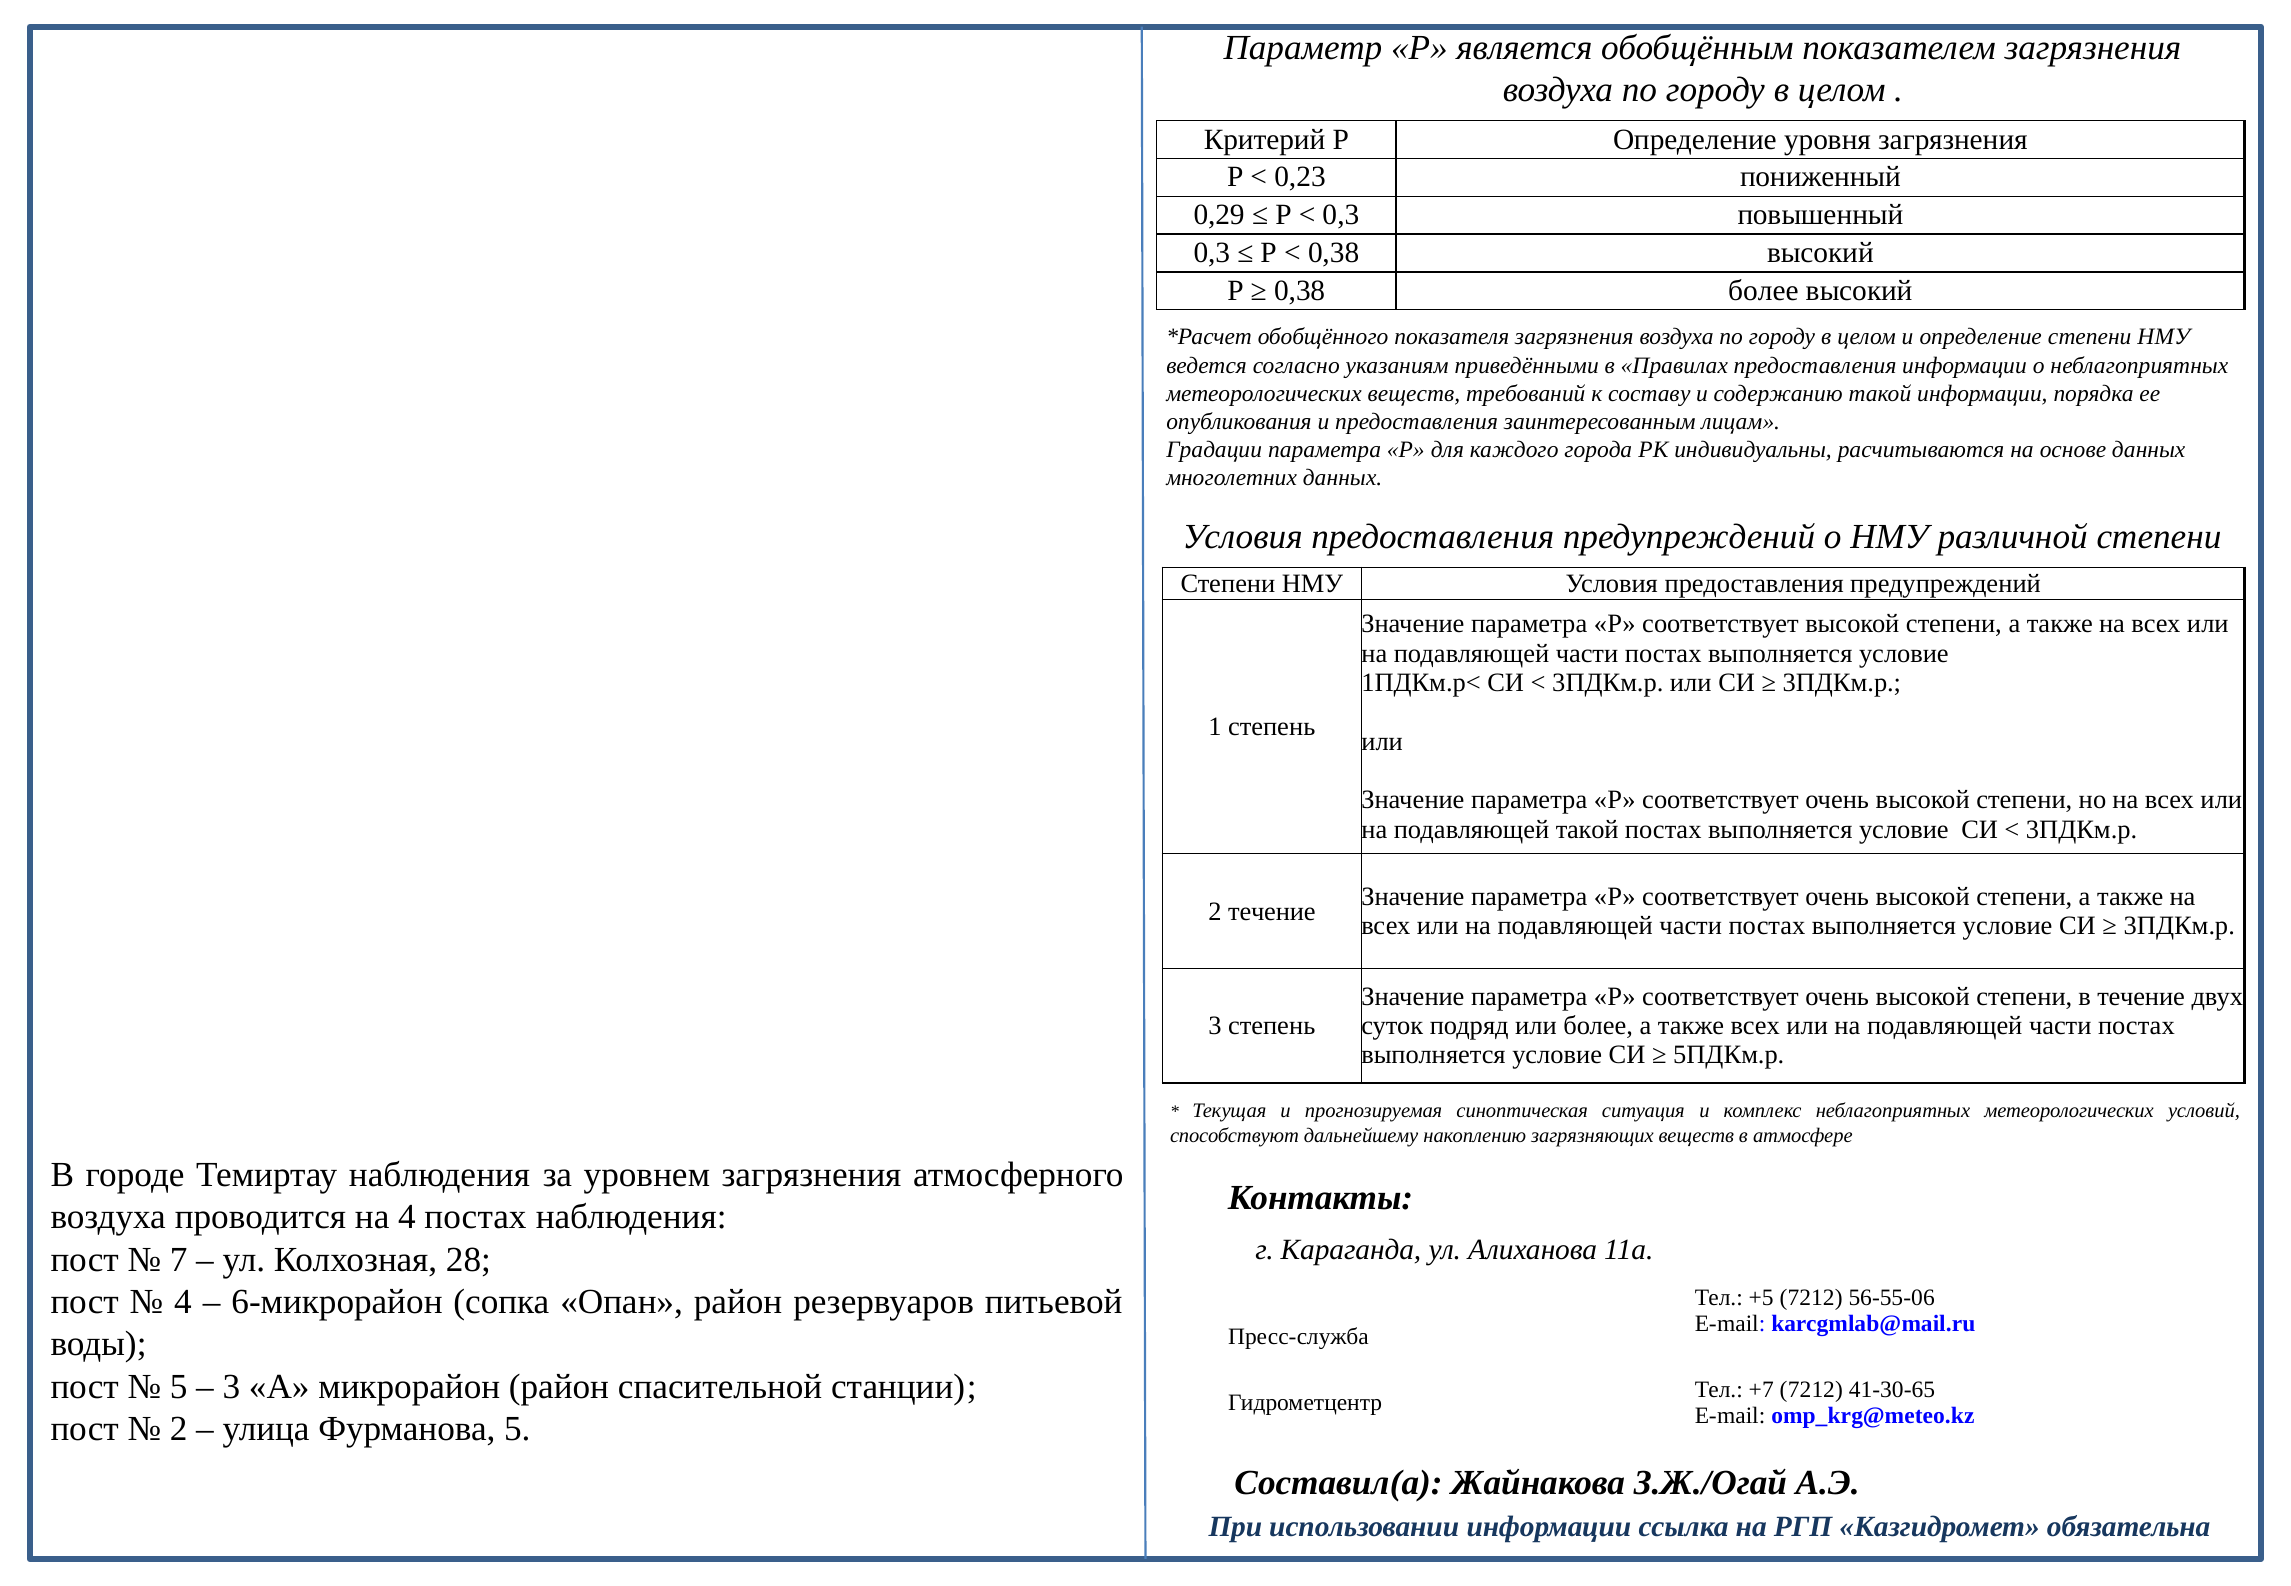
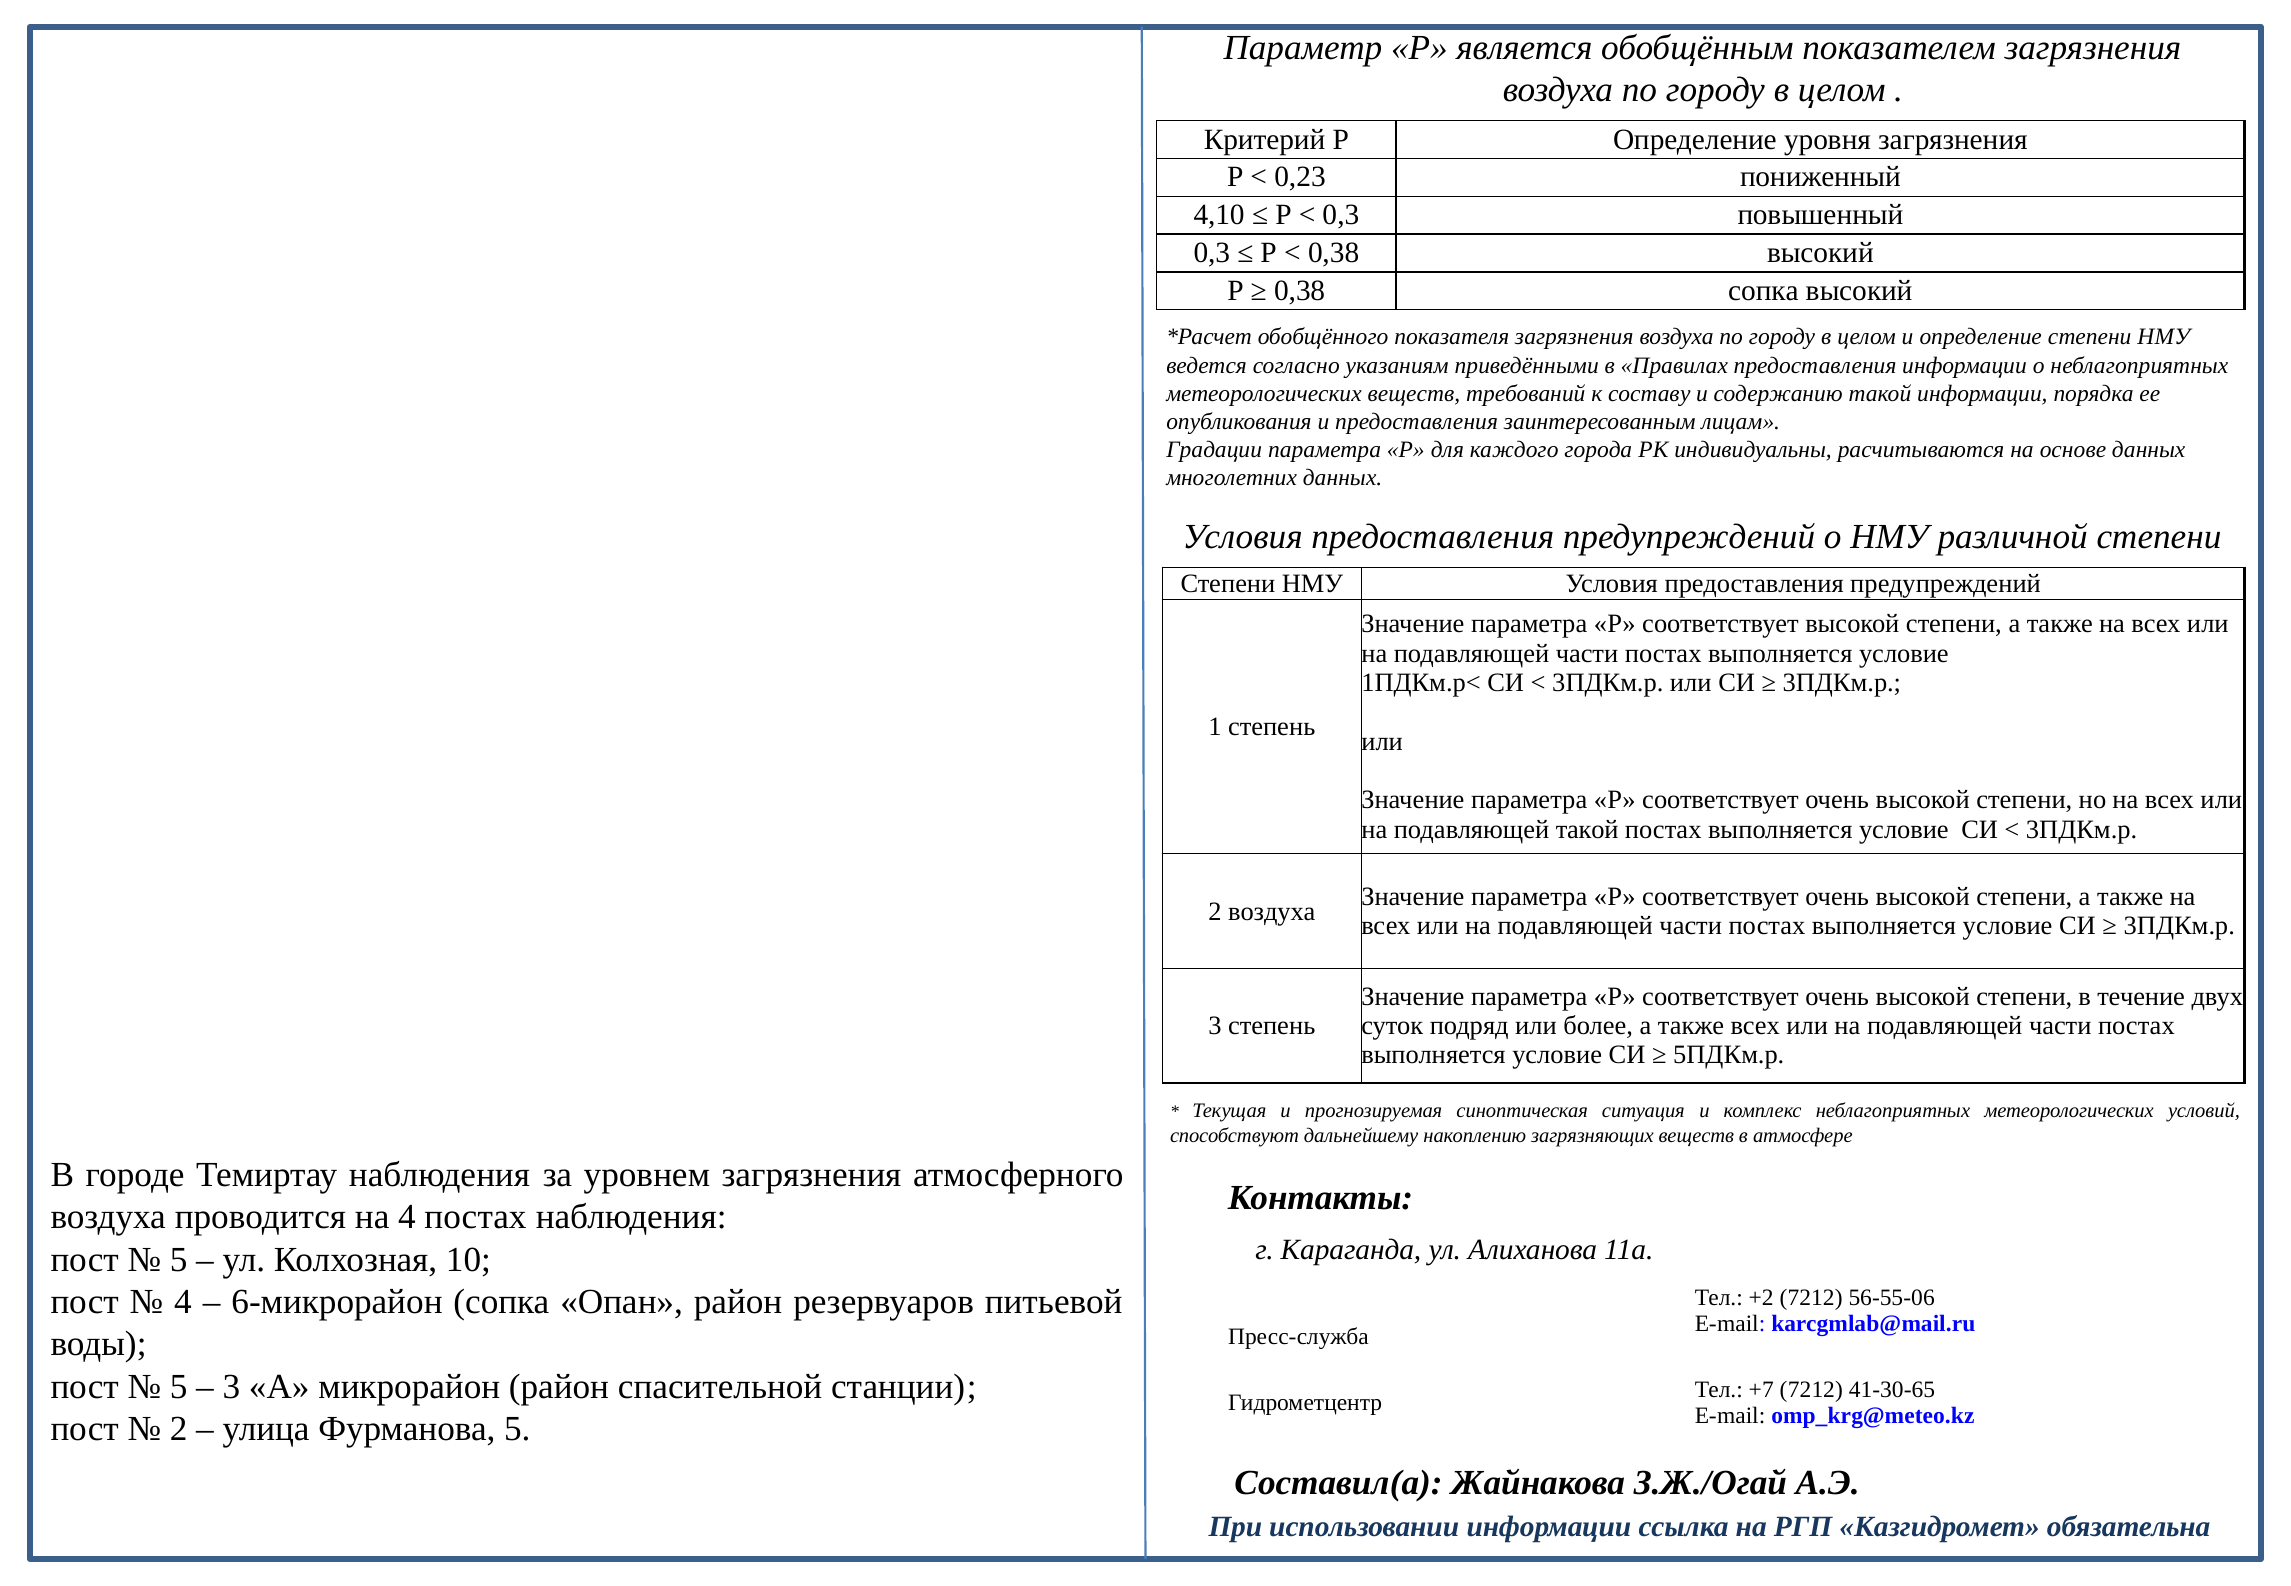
0,29: 0,29 -> 4,10 (1219, 215)
0,38 более: более -> сопка (1763, 291)
2 течение: течение -> воздуха (1272, 911)
7: 7 -> 5 (179, 1260)
28: 28 -> 10 (468, 1260)
+5: +5 -> +2 (1761, 1298)
